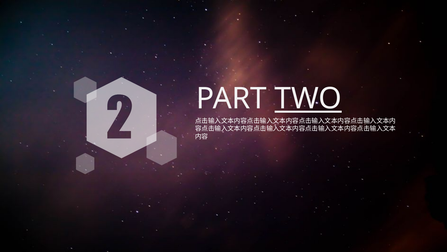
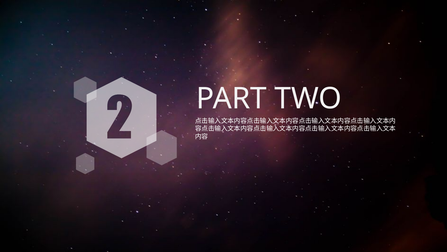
TWO underline: present -> none (308, 99)
